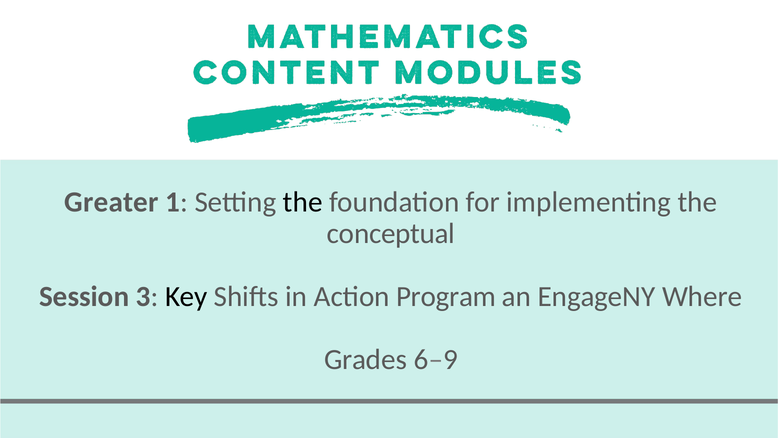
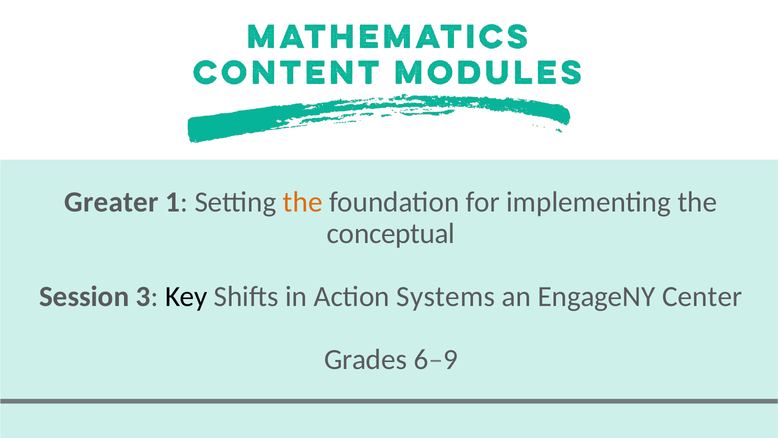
the colour: black -> orange (303, 202)
Program: Program -> Systems (446, 296)
Where: Where -> Center (702, 296)
